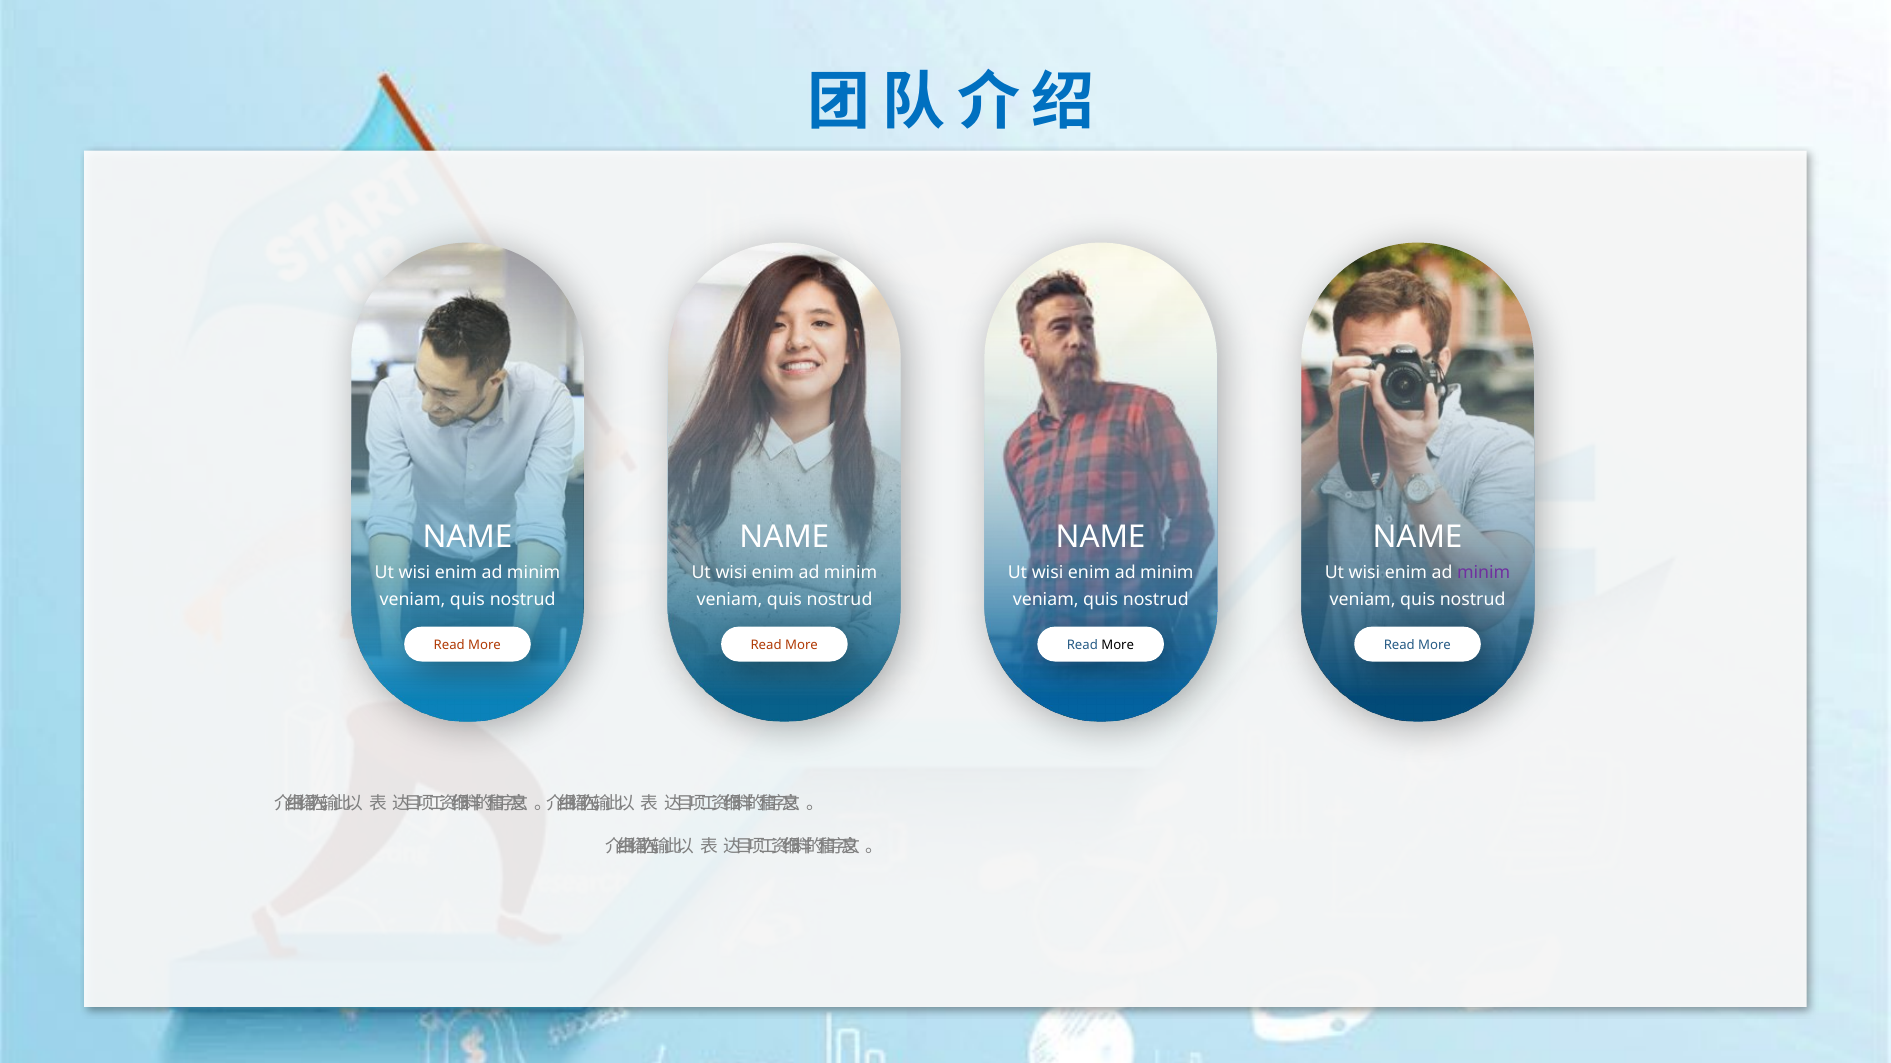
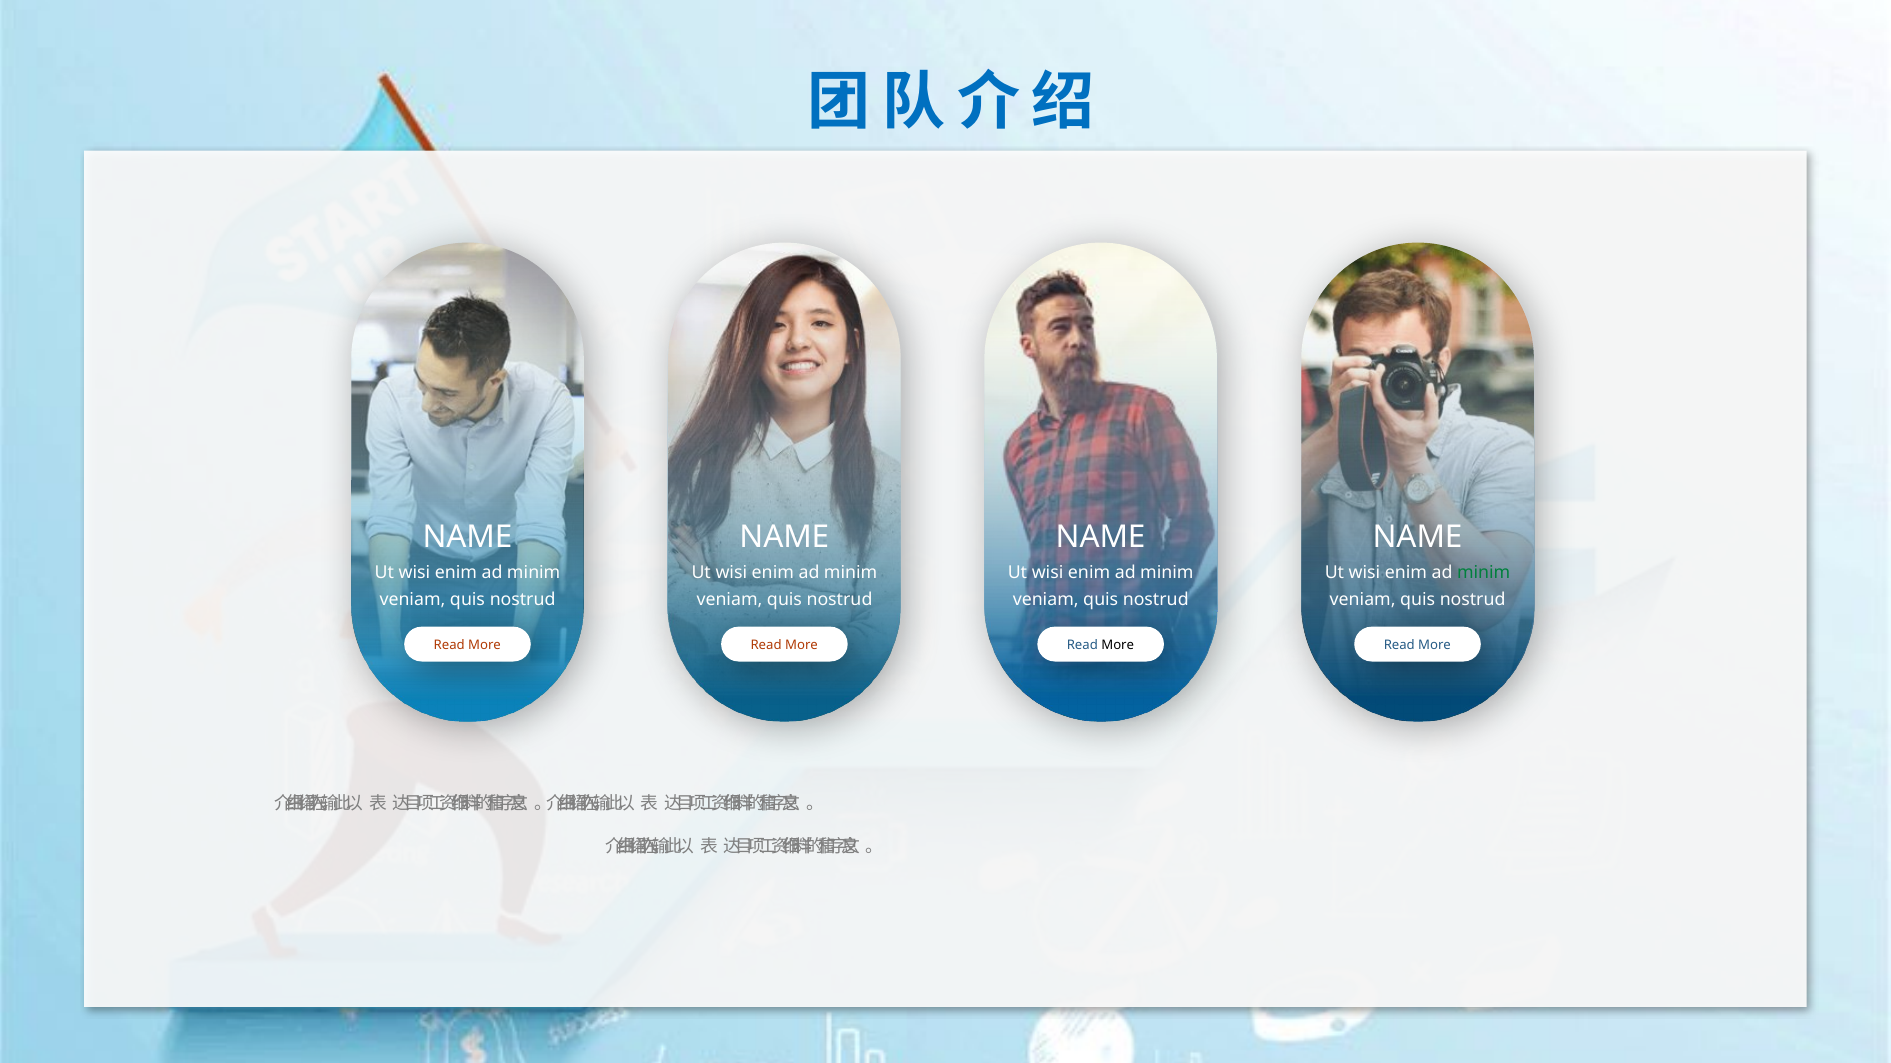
minim colour: purple -> green (1484, 573)
